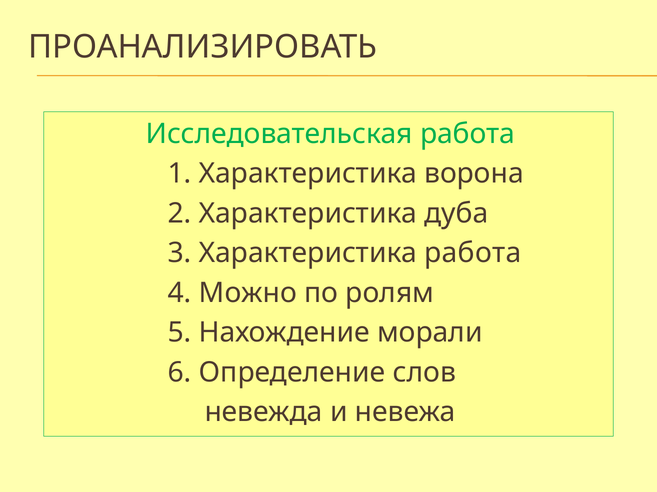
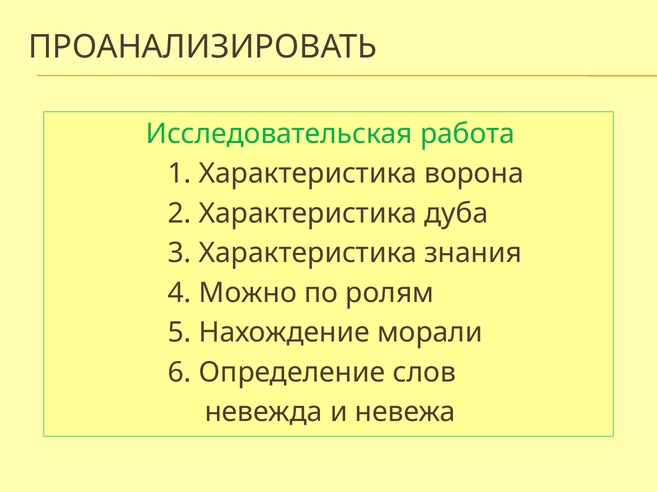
Характеристика работа: работа -> знания (473, 253)
